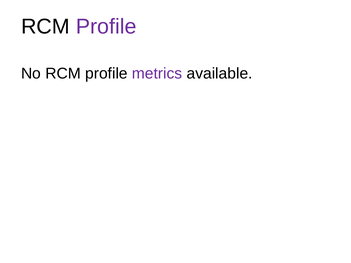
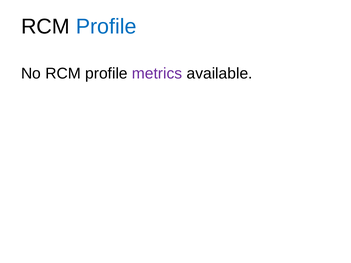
Profile colour: purple -> blue (106, 27)
